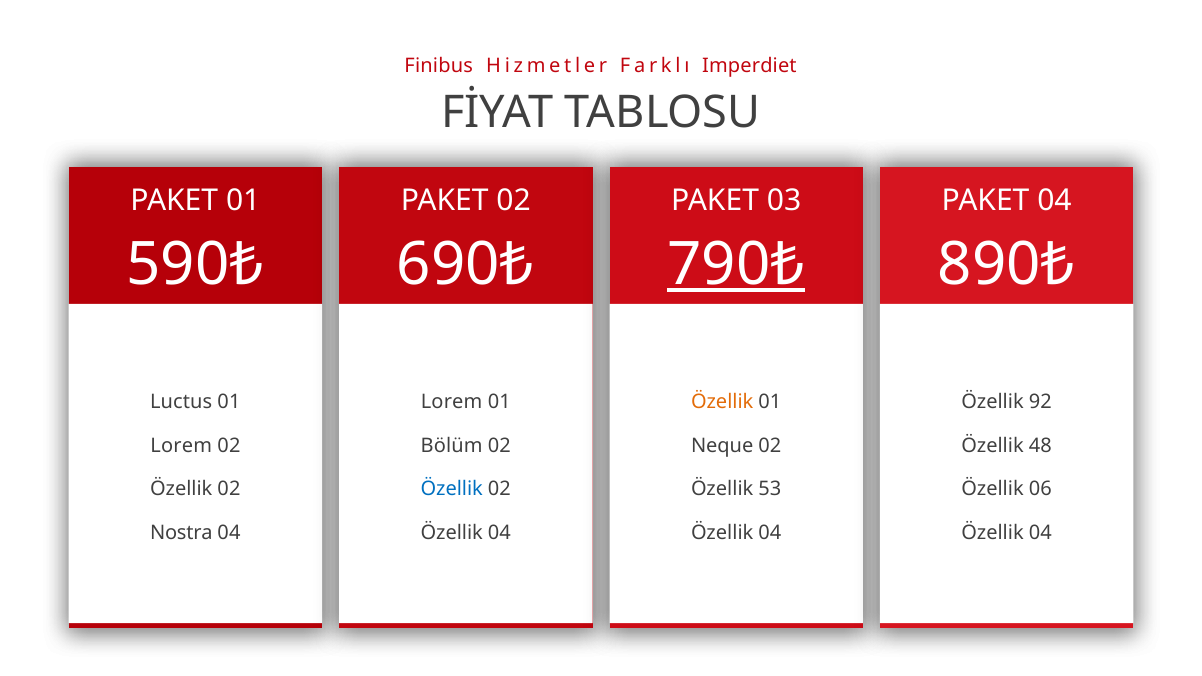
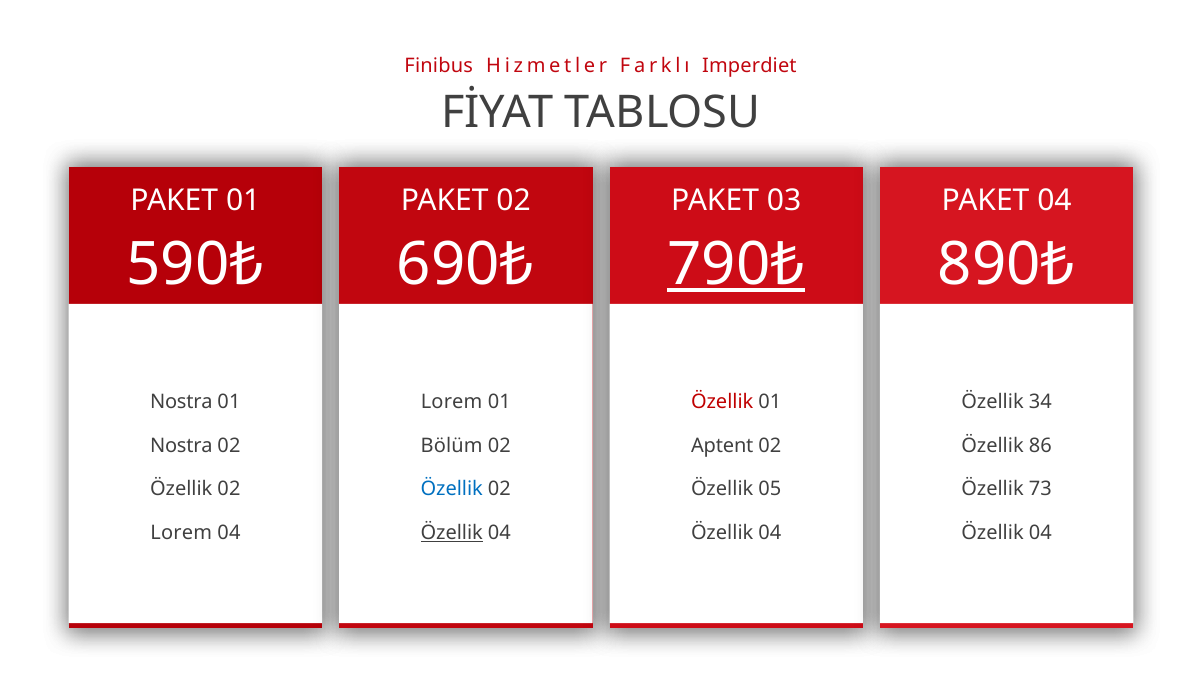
Luctus: Luctus -> Nostra (181, 402)
Özellik colour: orange -> red (722, 402)
92: 92 -> 34 (1040, 402)
Lorem: Lorem -> Nostra (181, 446)
Neque: Neque -> Aptent (722, 446)
48: 48 -> 86 (1040, 446)
53: 53 -> 05 (770, 489)
06: 06 -> 73 (1040, 489)
Nostra: Nostra -> Lorem (181, 533)
Özellik underline: none -> present (452, 533)
